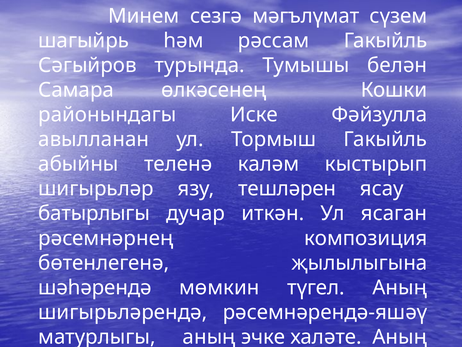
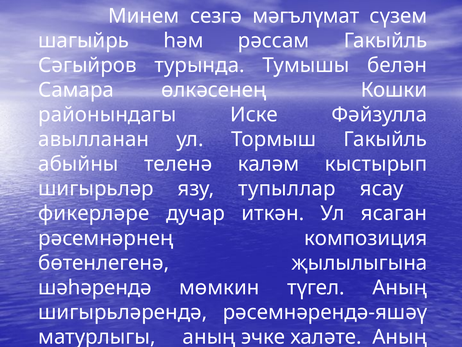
тешләрен: тешләрен -> тупыллар (287, 189)
батырлыгы: батырлыгы -> фикерләре (94, 213)
